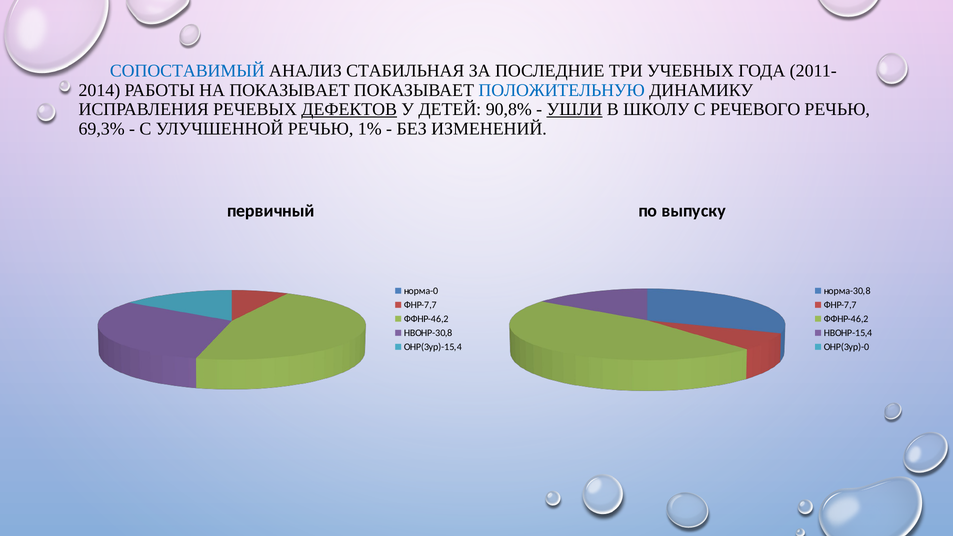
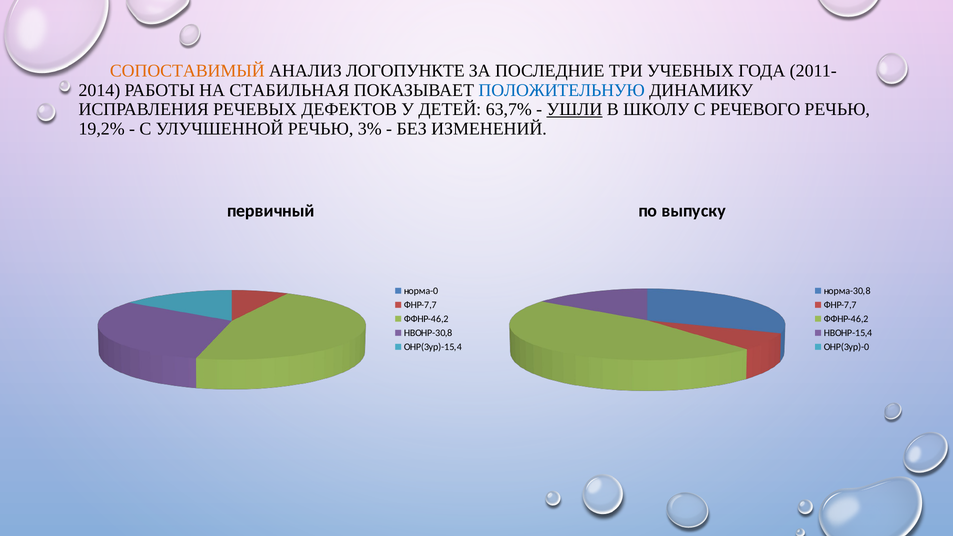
СОПОСТАВИМЫЙ colour: blue -> orange (187, 71)
СТАБИЛЬНАЯ: СТАБИЛЬНАЯ -> ЛОГОПУНКТЕ (405, 71)
НА ПОКАЗЫВАЕТ: ПОКАЗЫВАЕТ -> СТАБИЛЬНАЯ (289, 90)
ДЕФЕКТОВ underline: present -> none (349, 110)
90,8%: 90,8% -> 63,7% (509, 110)
69,3%: 69,3% -> 19,2% (102, 129)
1%: 1% -> 3% (370, 129)
